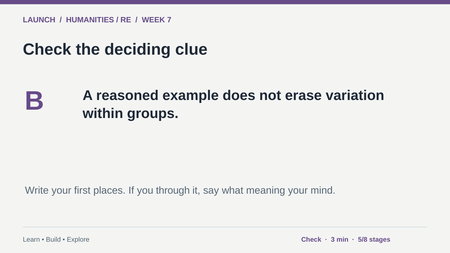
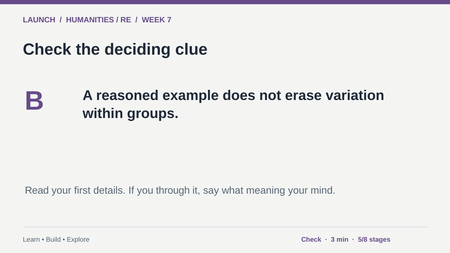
Write: Write -> Read (37, 191)
places: places -> details (110, 191)
